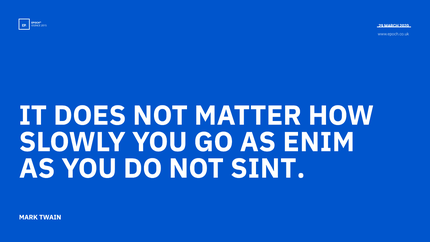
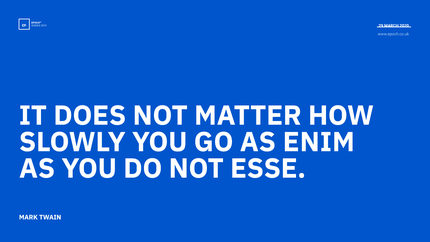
SINT: SINT -> ESSE (268, 168)
